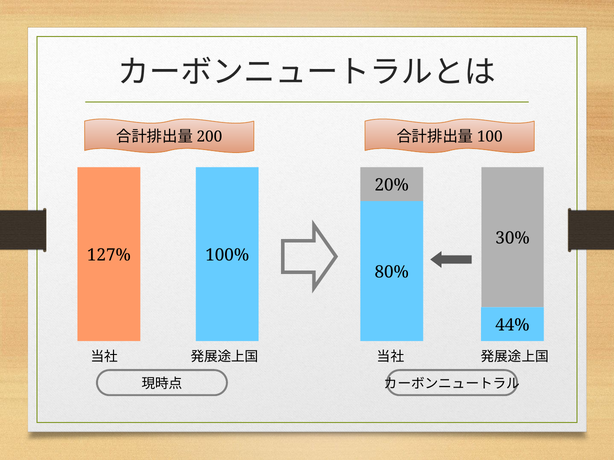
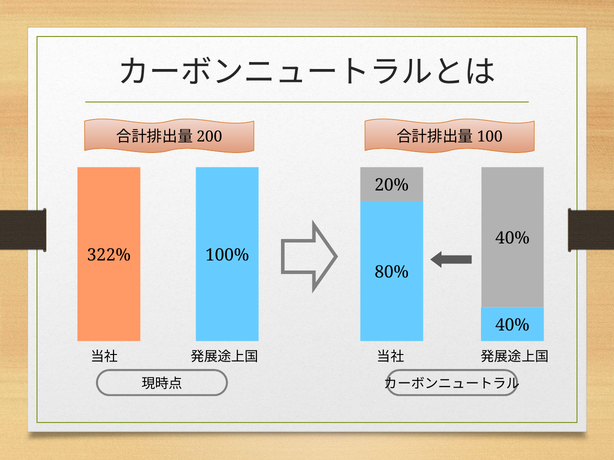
30%: 30% -> 40% (513, 239)
127%: 127% -> 322% (109, 256)
44%: 44% -> 40% (512, 326)
